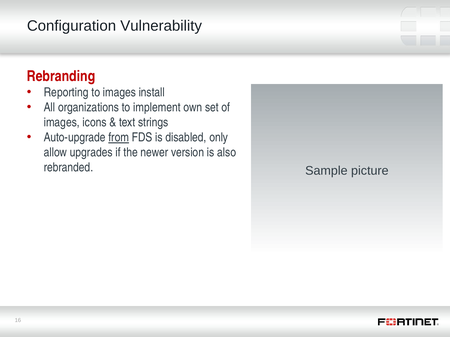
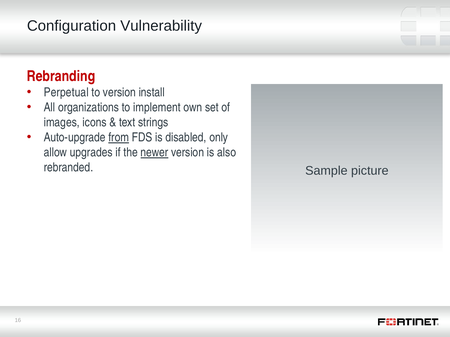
Reporting: Reporting -> Perpetual (66, 93)
to images: images -> version (119, 93)
newer underline: none -> present (154, 153)
